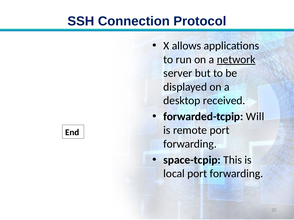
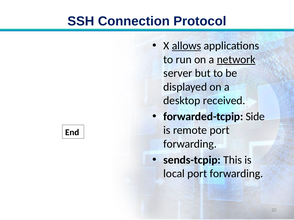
allows underline: none -> present (186, 46)
Will: Will -> Side (255, 117)
space-tcpip: space-tcpip -> sends-tcpip (192, 160)
